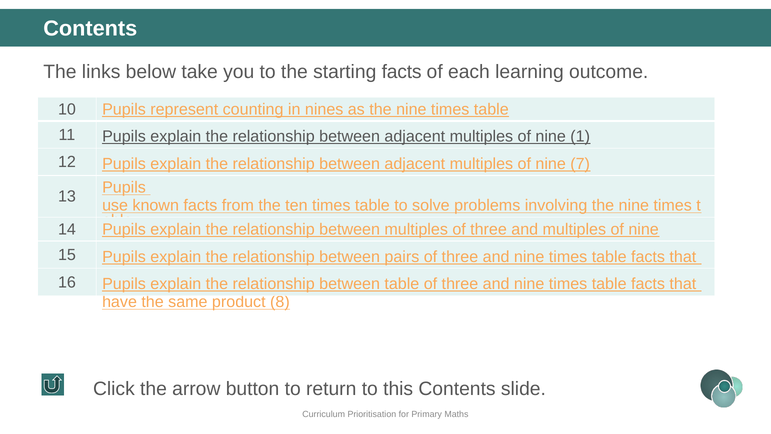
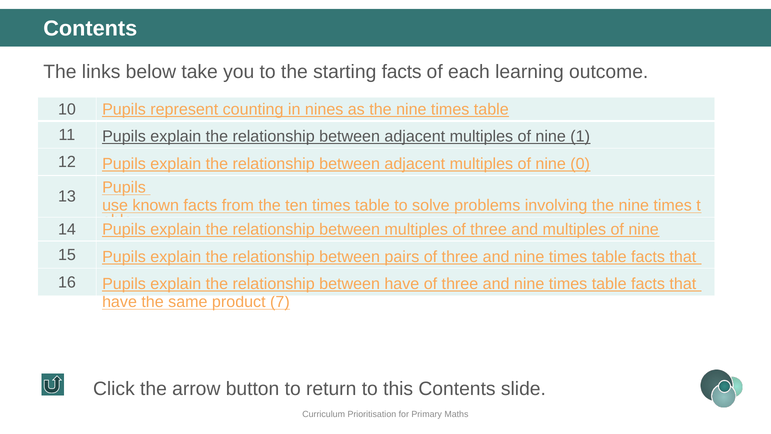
7: 7 -> 0 (580, 164)
between table: table -> have (402, 284)
8: 8 -> 7 (280, 302)
